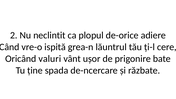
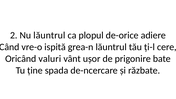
Nu neclintit: neclintit -> lăuntrul (49, 35)
